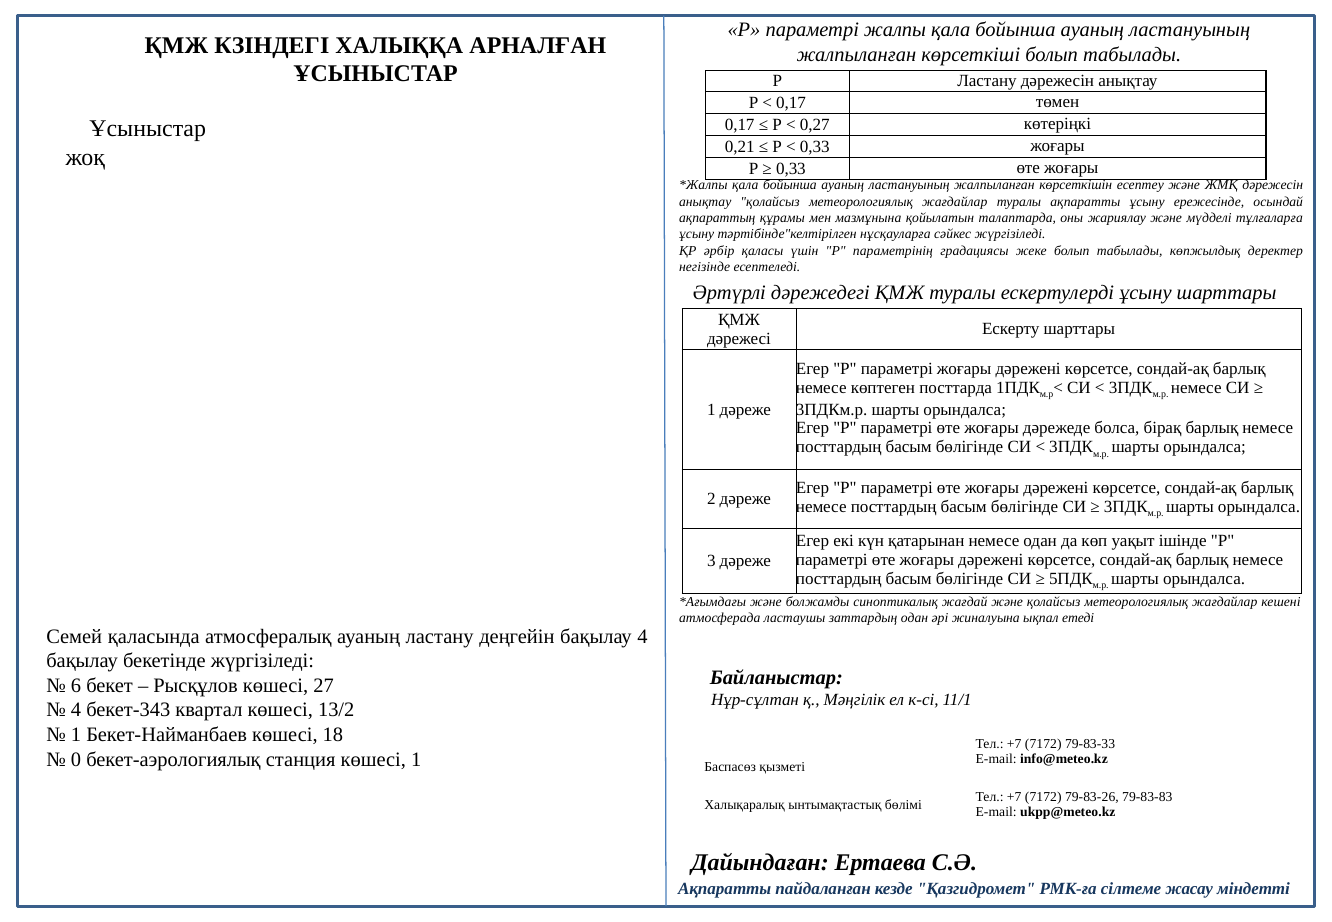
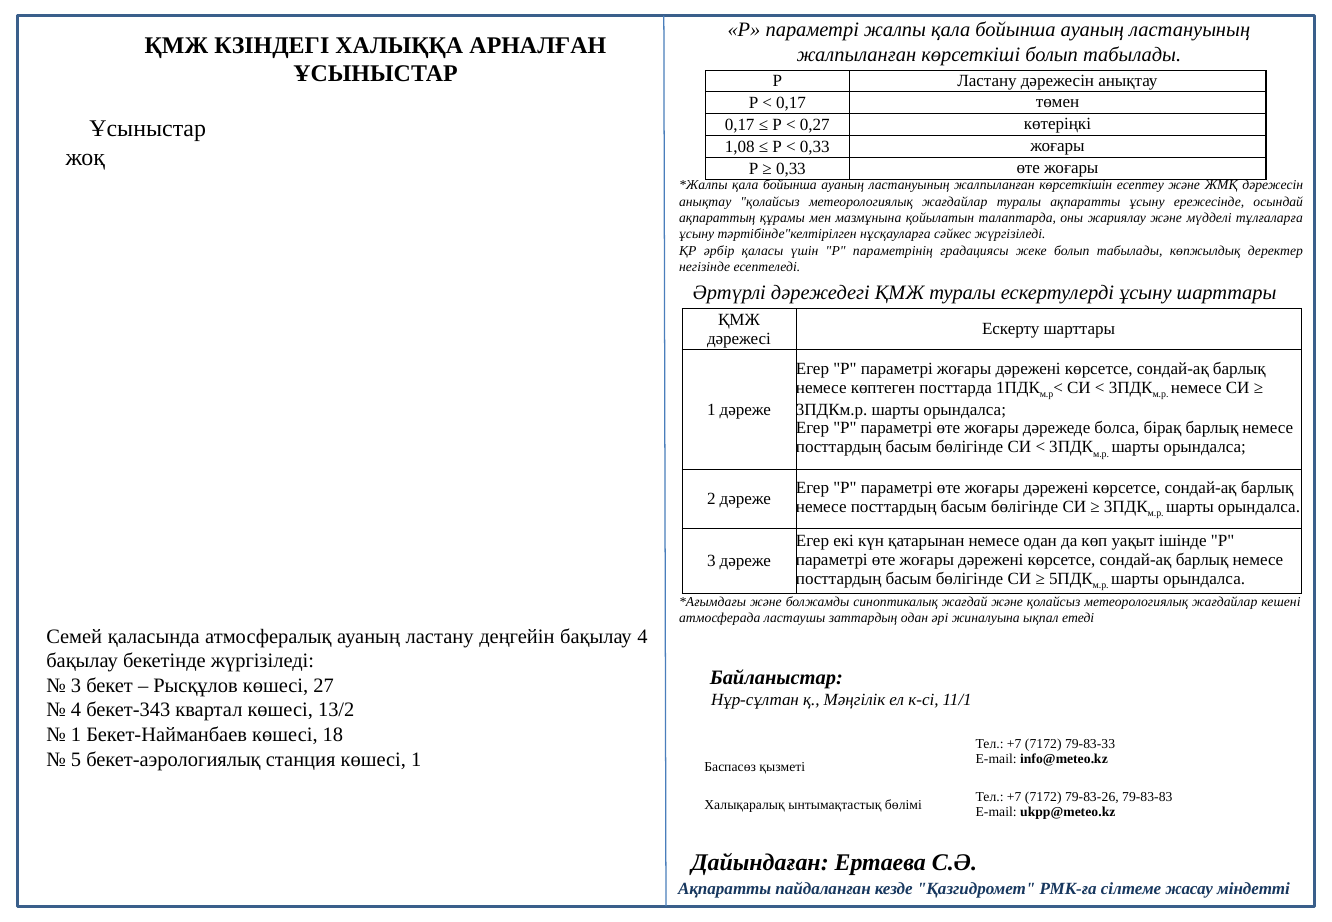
0,21: 0,21 -> 1,08 (740, 147)
6: 6 -> 3 (76, 686)
0: 0 -> 5 (76, 760)
